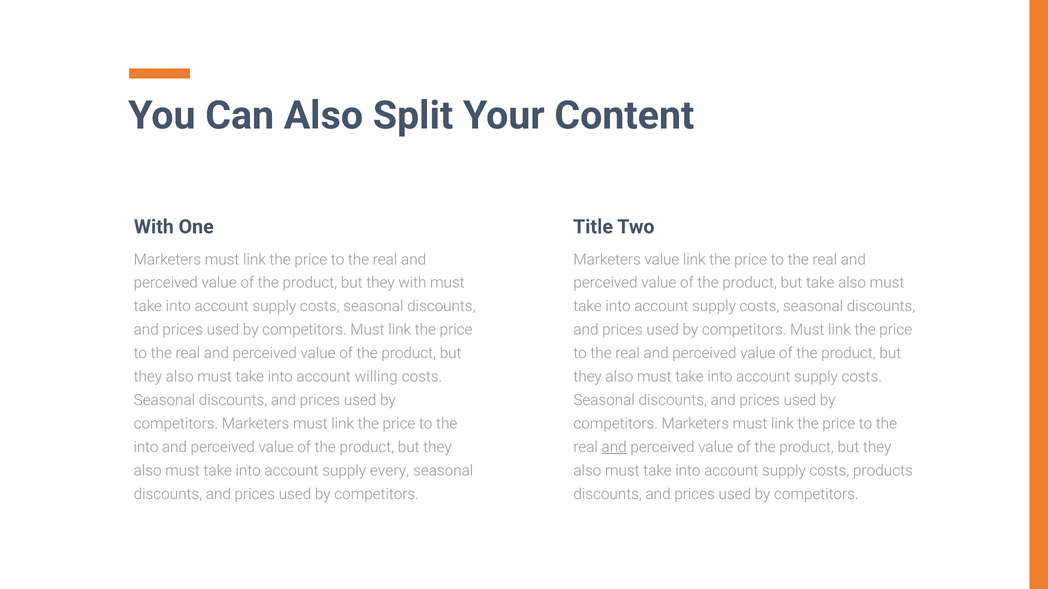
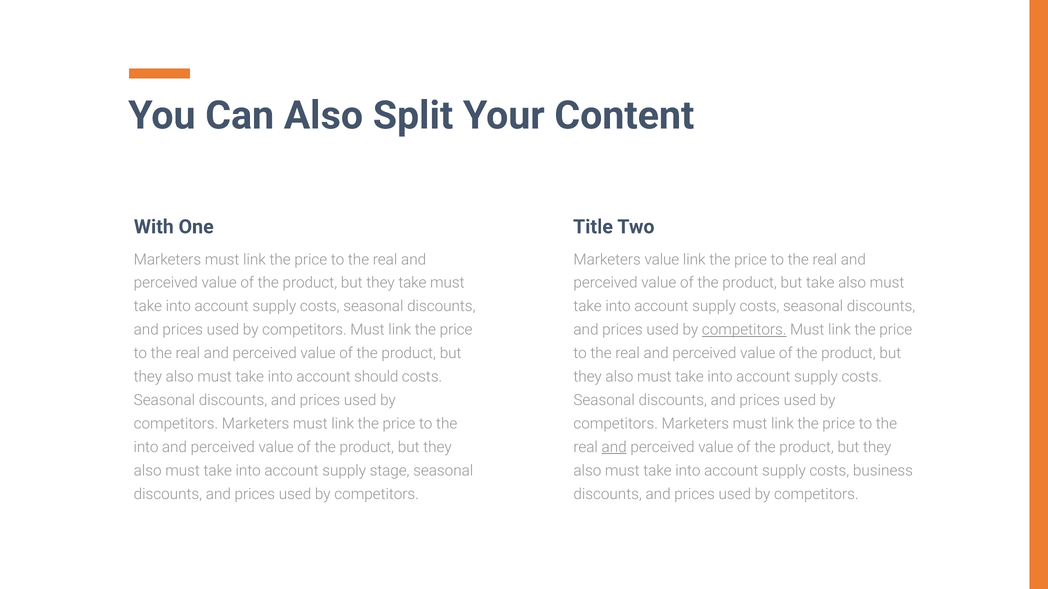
they with: with -> take (412, 283)
competitors underline: none -> present (744, 330)
willing: willing -> should (376, 377)
every: every -> stage (390, 471)
products: products -> business (883, 471)
